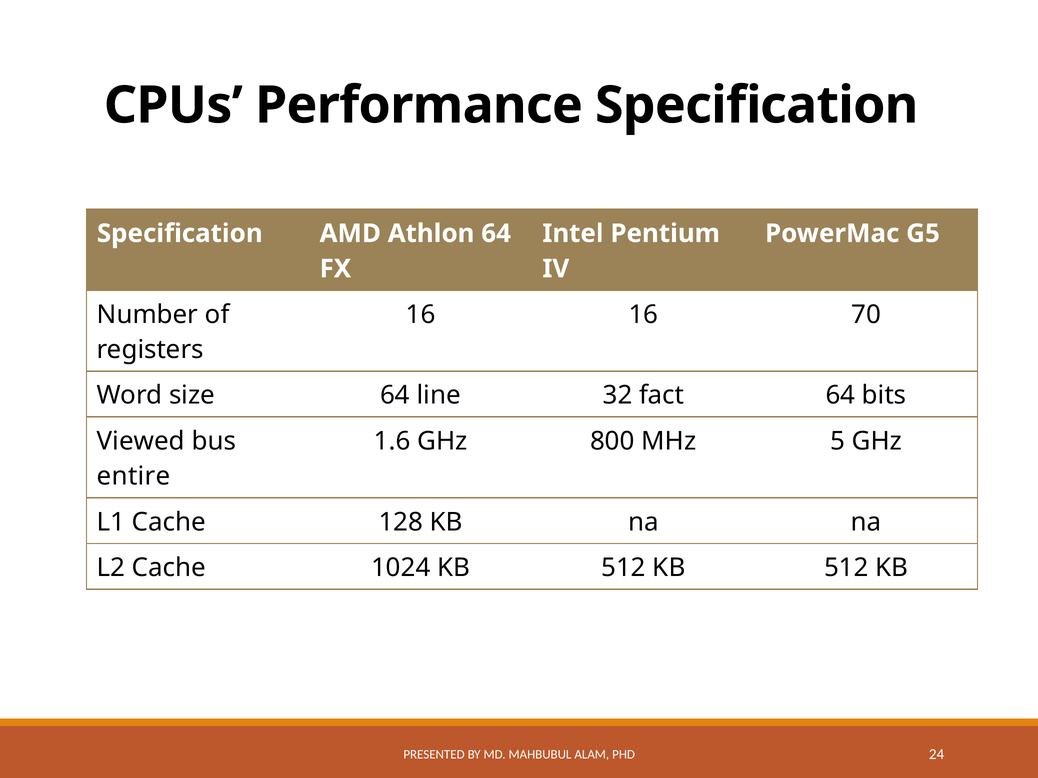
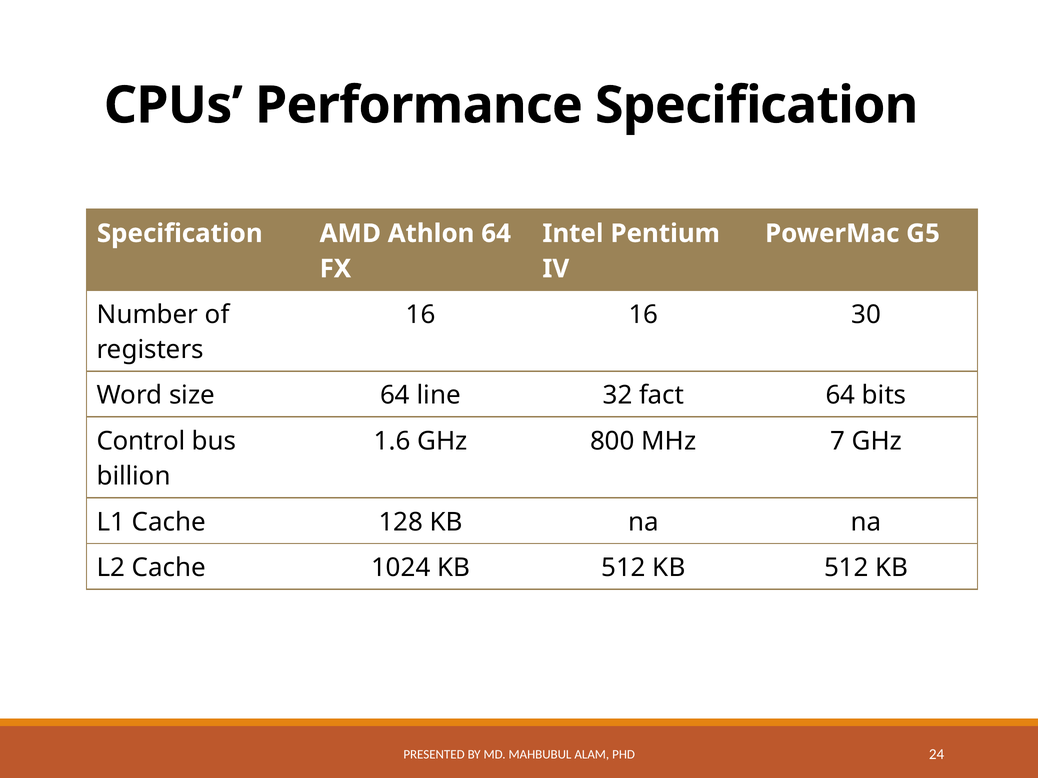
70: 70 -> 30 (866, 315)
Viewed: Viewed -> Control (141, 441)
5: 5 -> 7 (838, 441)
entire: entire -> billion (134, 477)
